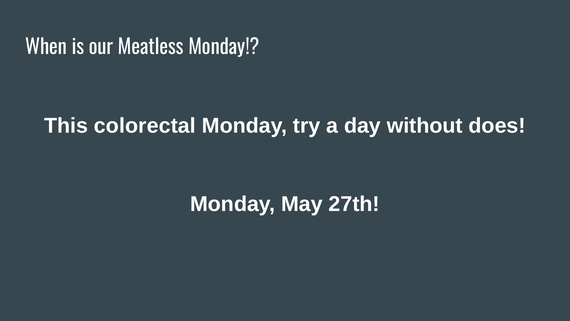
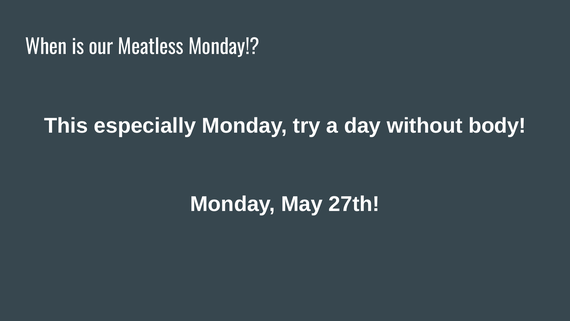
colorectal: colorectal -> especially (145, 126)
does: does -> body (497, 126)
